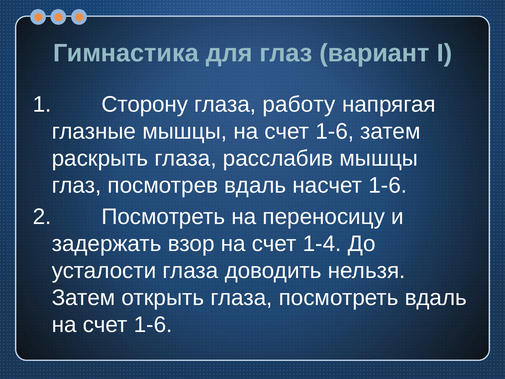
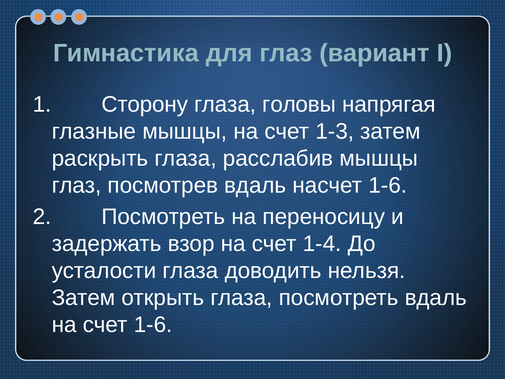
работу: работу -> головы (299, 104)
мышцы на счет 1-6: 1-6 -> 1-3 (335, 131)
